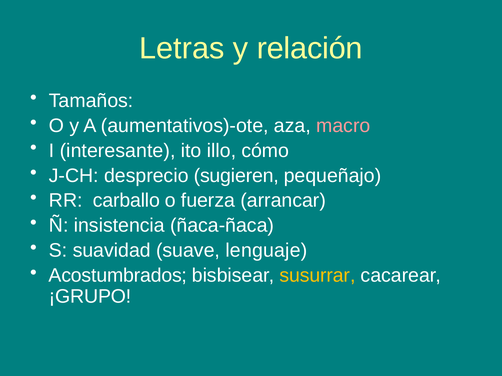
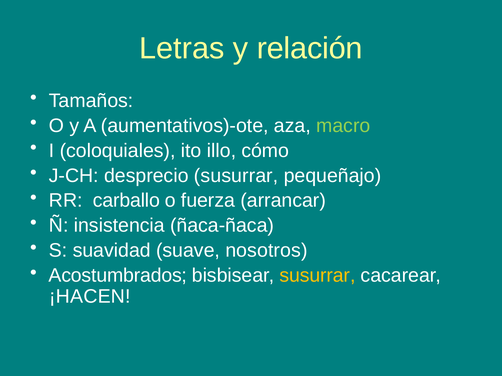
macro colour: pink -> light green (343, 126)
interesante: interesante -> coloquiales (118, 151)
desprecio sugieren: sugieren -> susurrar (236, 176)
lenguaje: lenguaje -> nosotros (266, 251)
¡GRUPO: ¡GRUPO -> ¡HACEN (90, 297)
